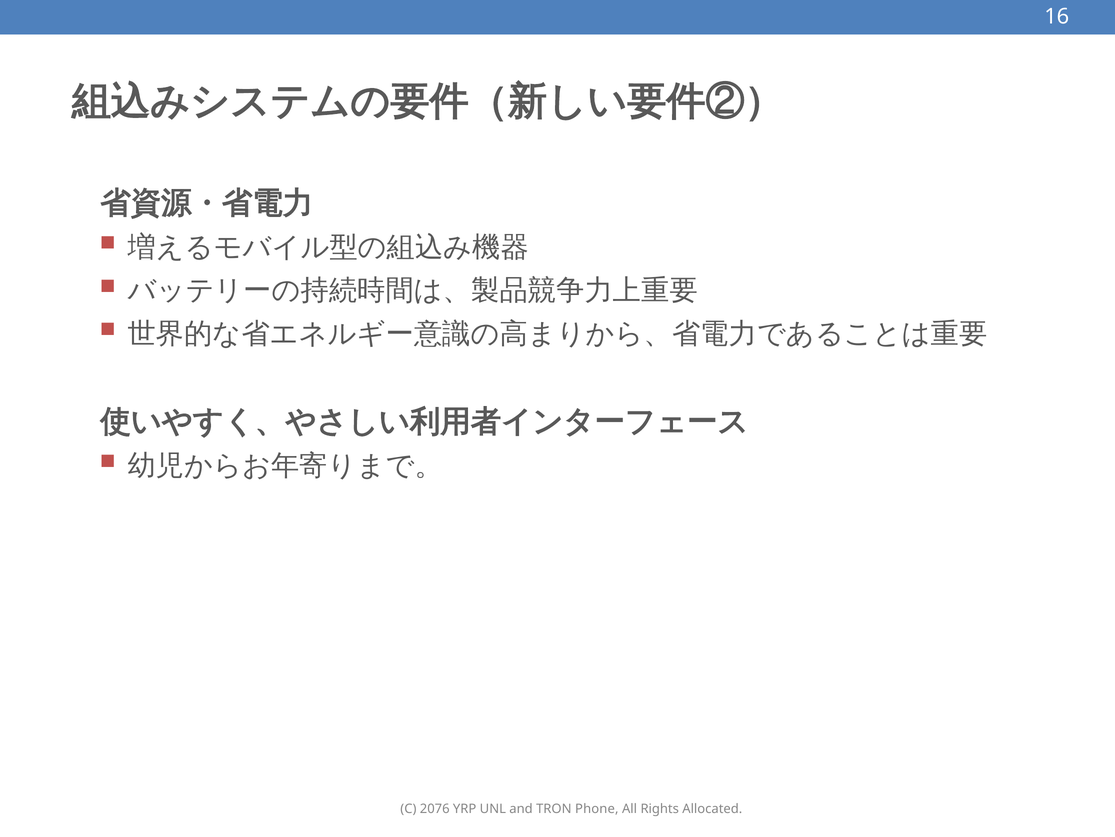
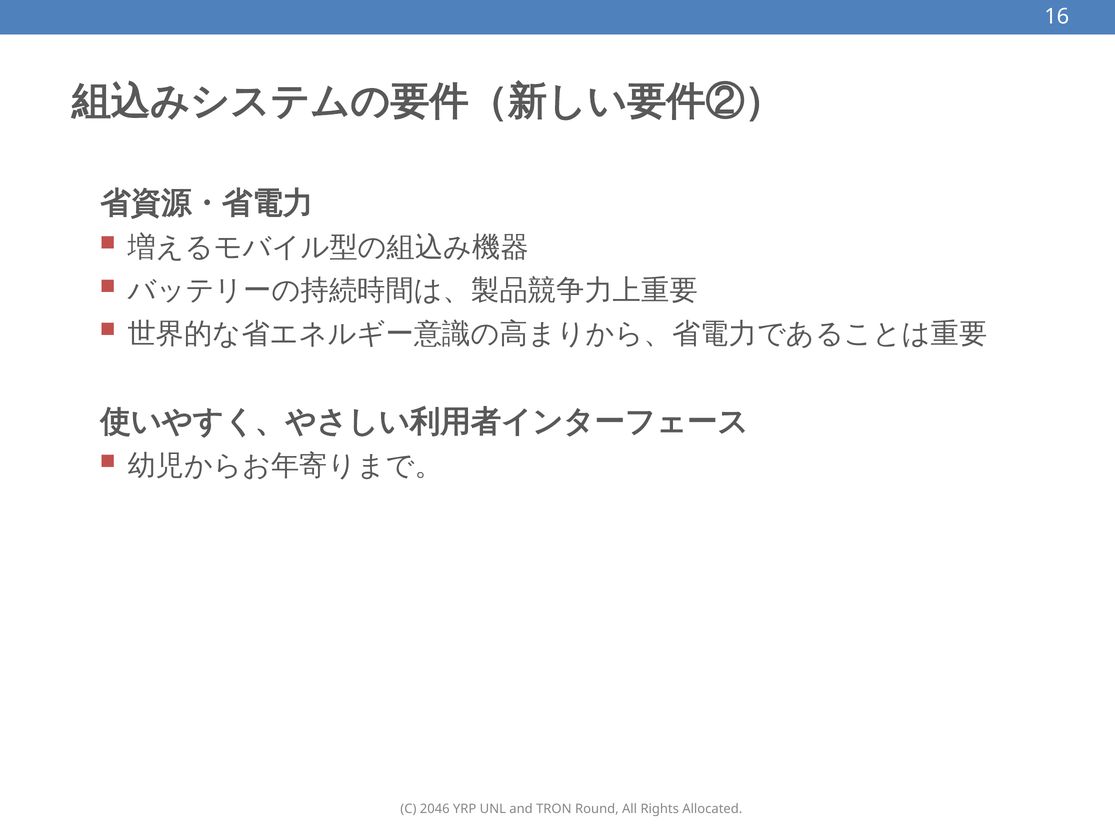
2076: 2076 -> 2046 (435, 808)
Phone: Phone -> Round (597, 808)
